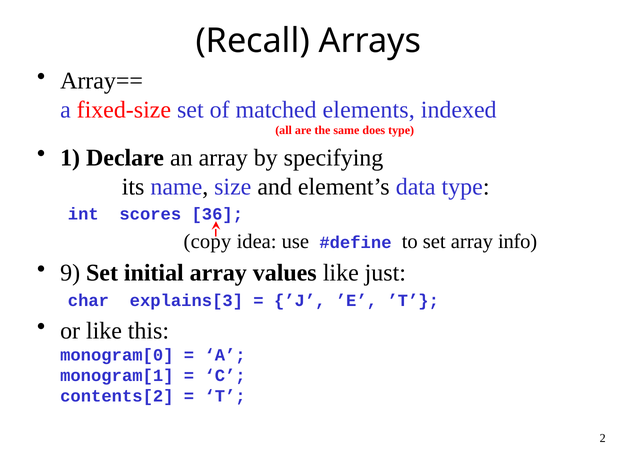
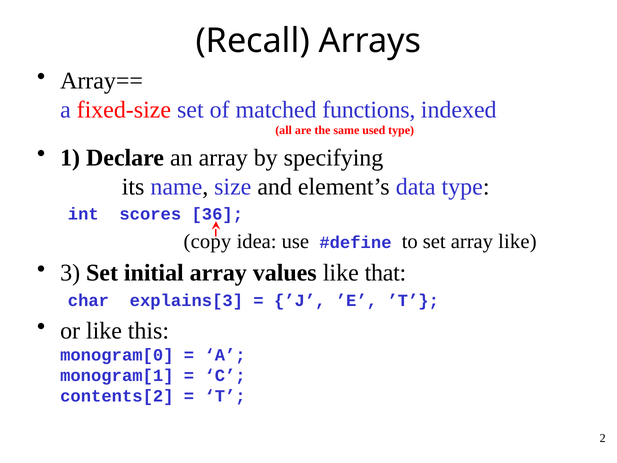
elements: elements -> functions (369, 110)
does: does -> used (374, 130)
array info: info -> like (517, 241)
9: 9 -> 3 (70, 273)
just: just -> that (385, 273)
